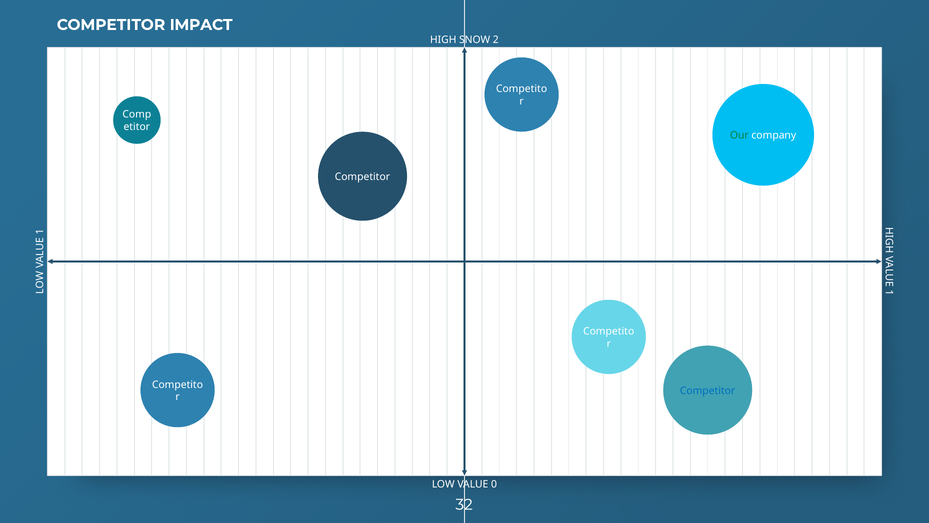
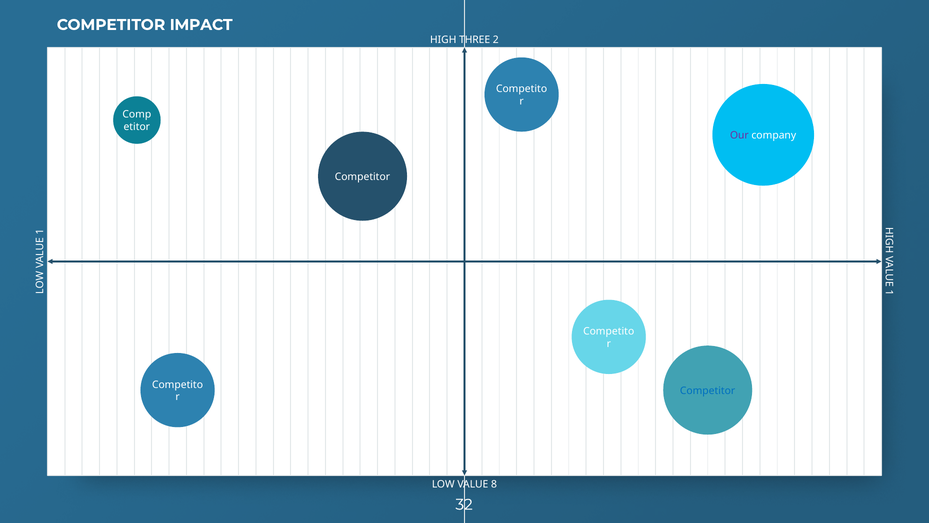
SNOW: SNOW -> THREE (475, 40)
Our colour: green -> purple (739, 135)
0: 0 -> 8 (494, 484)
